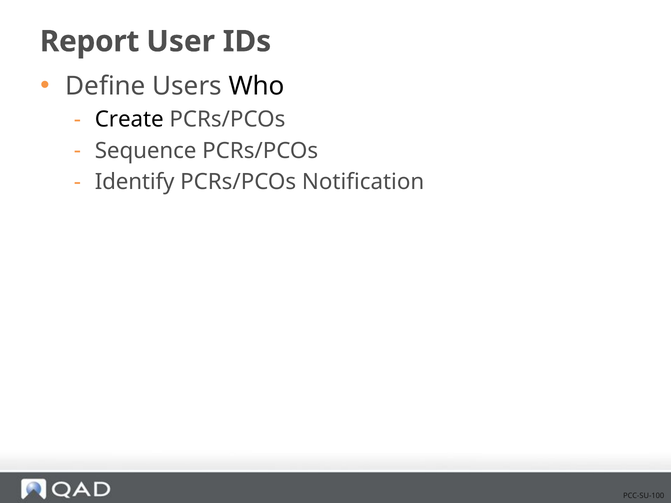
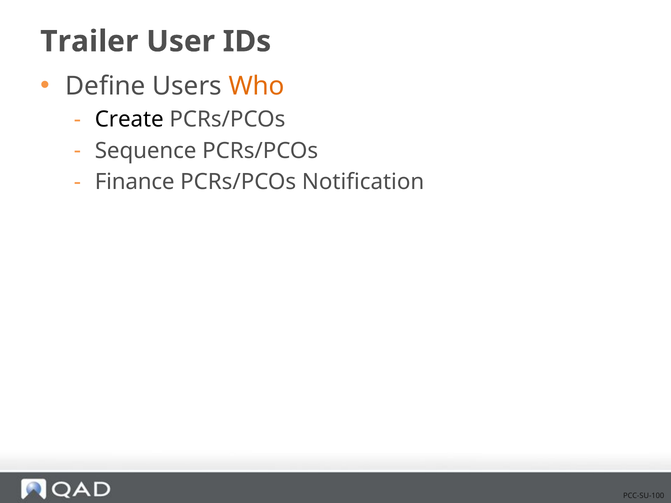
Report: Report -> Trailer (89, 41)
Who colour: black -> orange (257, 86)
Identify: Identify -> Finance (135, 182)
